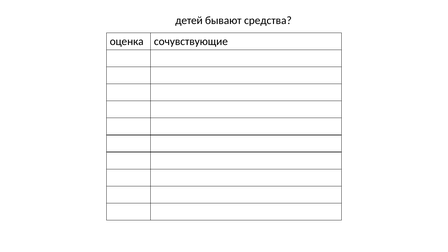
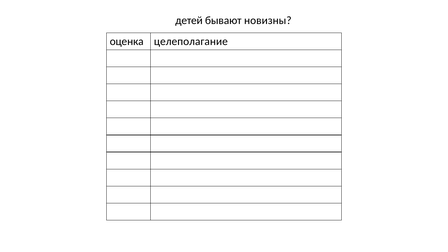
средства: средства -> новизны (268, 20)
сочувствующие: сочувствующие -> целеполагание (191, 41)
